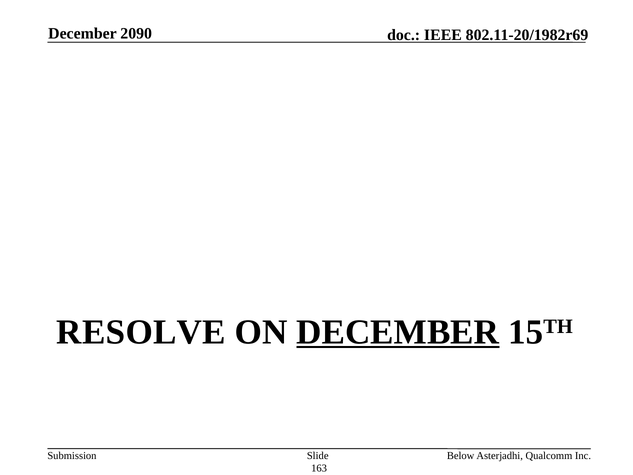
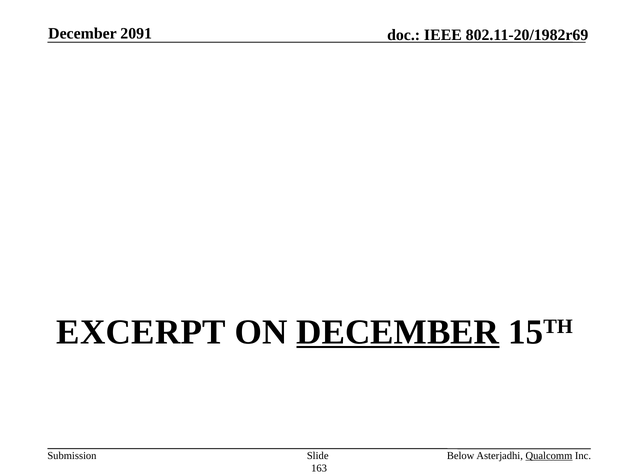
2090: 2090 -> 2091 (136, 34)
RESOLVE: RESOLVE -> EXCERPT (141, 332)
Qualcomm underline: none -> present (549, 455)
